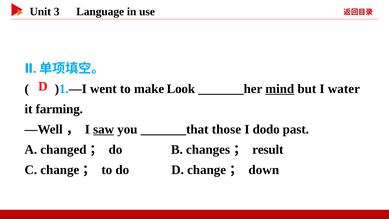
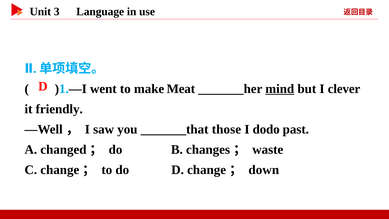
Look: Look -> Meat (181, 89)
water: water -> clever (344, 89)
farming: farming -> friendly (59, 109)
saw underline: present -> none (104, 129)
result: result -> waste (268, 149)
